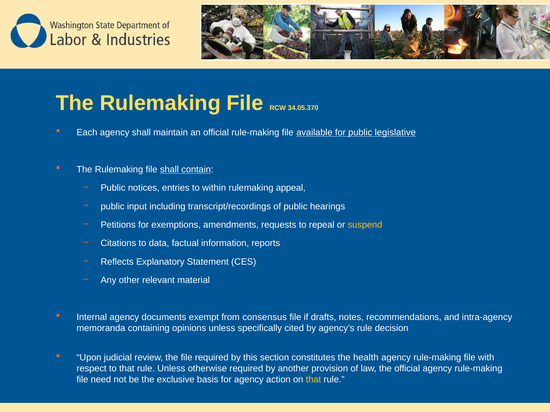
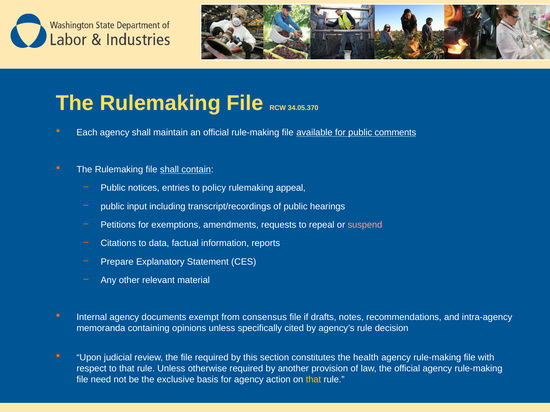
legislative: legislative -> comments (395, 133)
within: within -> policy (214, 188)
suspend colour: yellow -> pink (365, 225)
Reflects: Reflects -> Prepare (117, 262)
